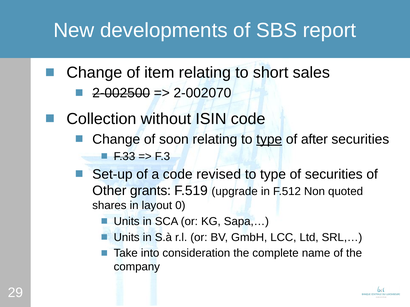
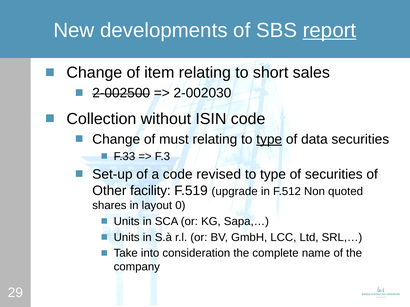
report underline: none -> present (329, 30)
2-002070: 2-002070 -> 2-002030 (202, 93)
soon: soon -> must (174, 139)
after: after -> data (314, 139)
grants: grants -> facility (150, 191)
